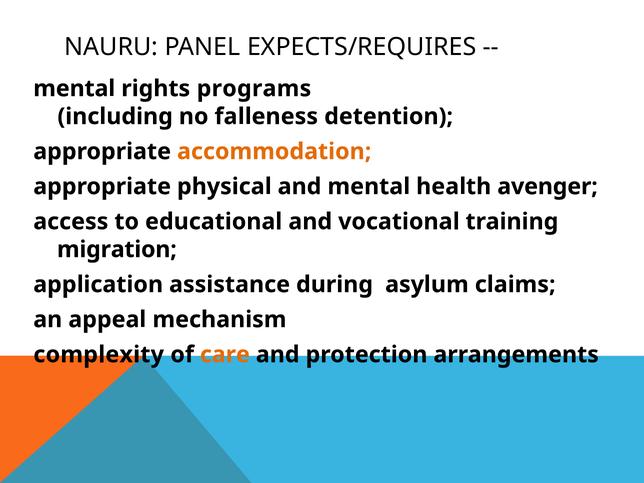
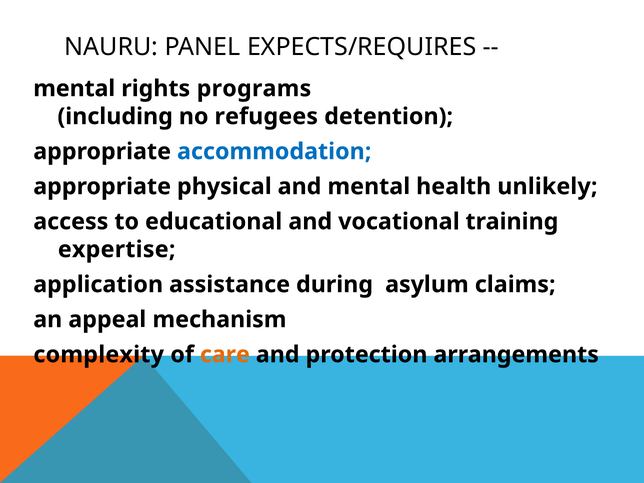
falleness: falleness -> refugees (266, 116)
accommodation colour: orange -> blue (274, 152)
avenger: avenger -> unlikely (547, 187)
migration: migration -> expertise (117, 249)
